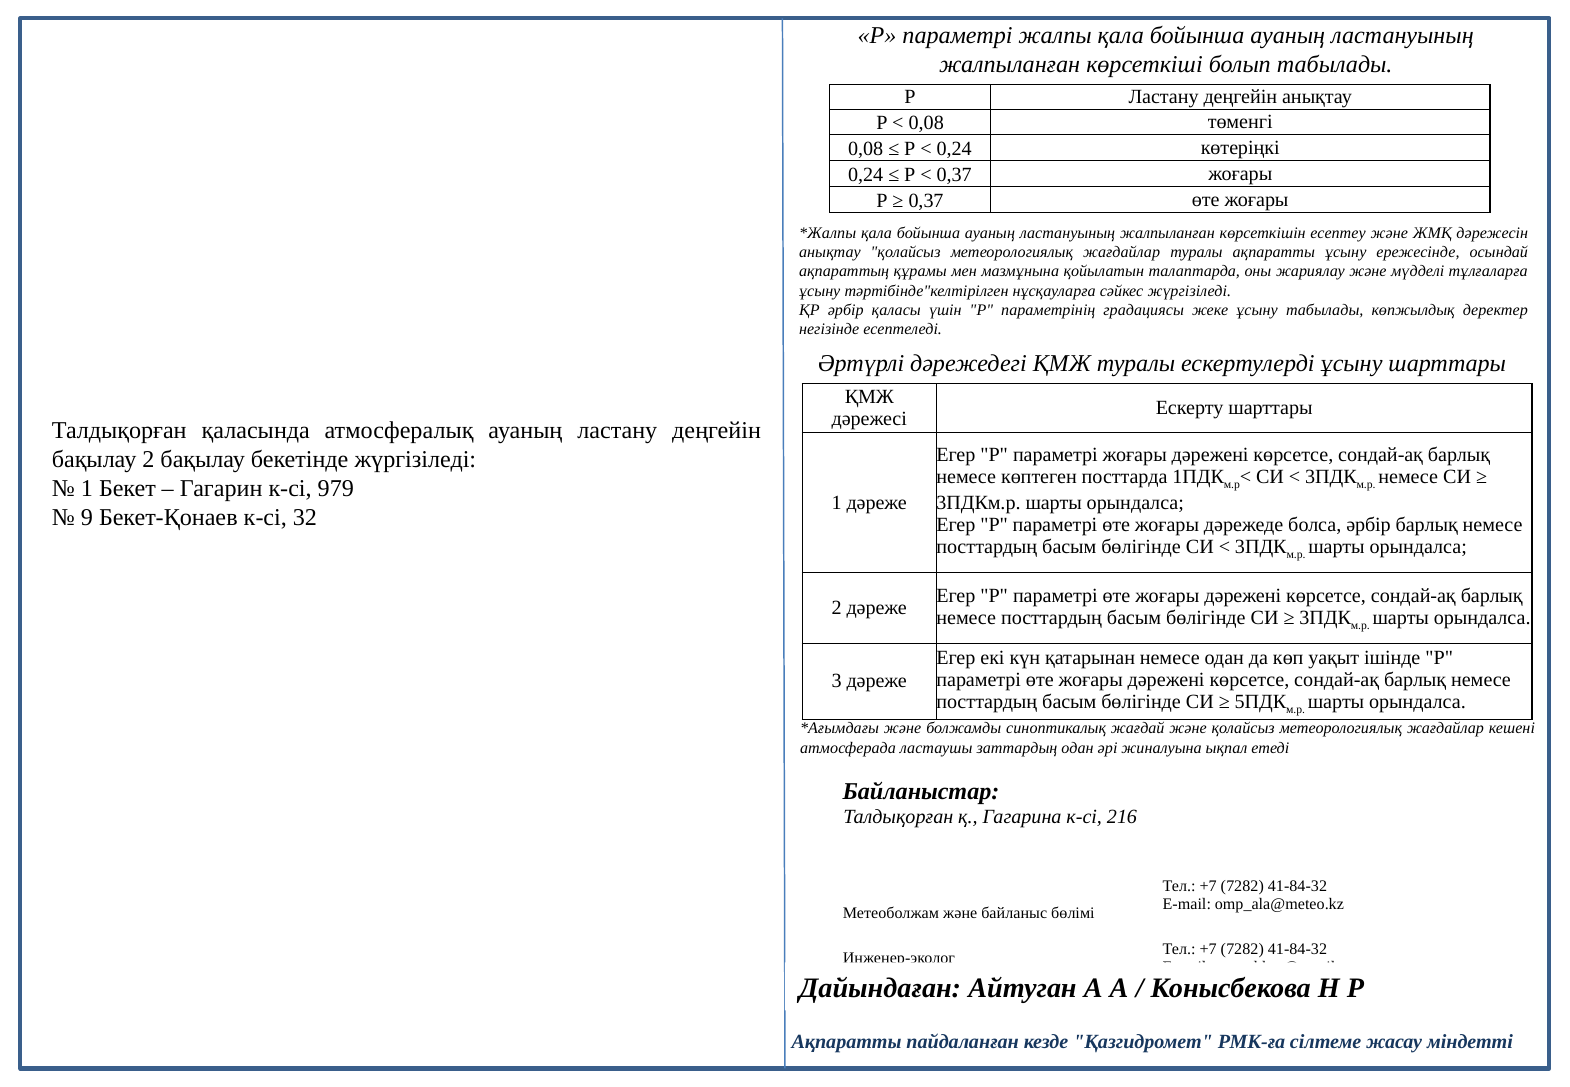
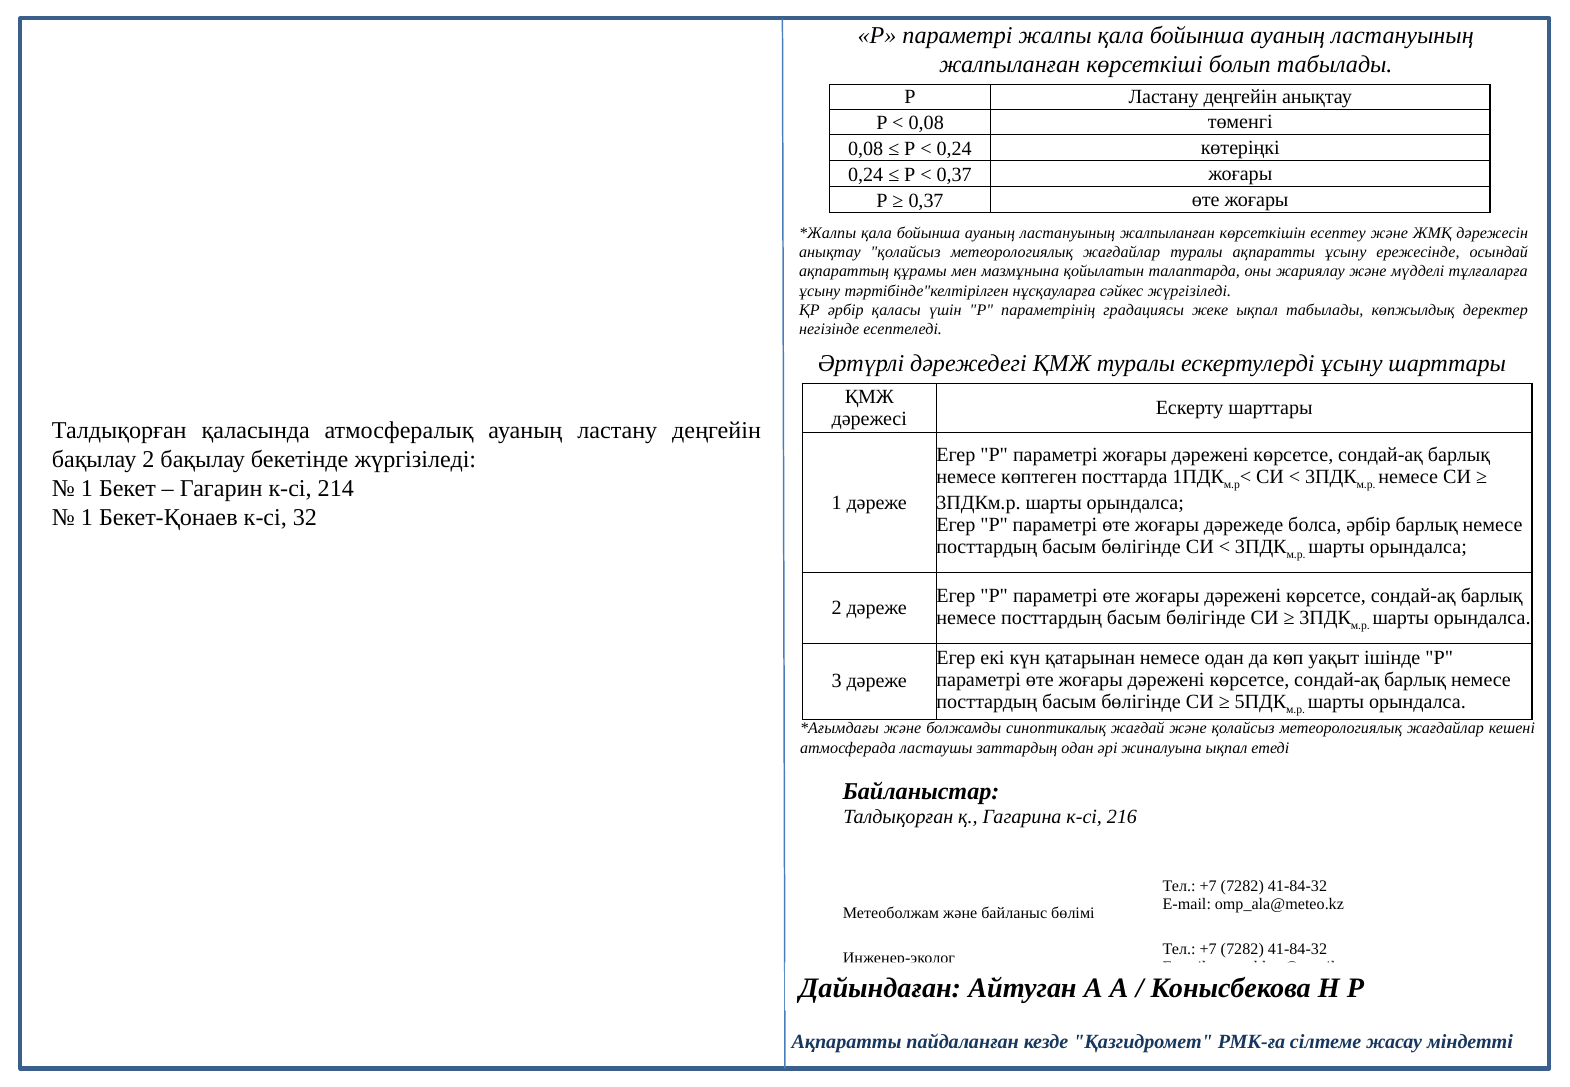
жеке ұсыну: ұсыну -> ықпал (1257, 310)
979: 979 -> 214 (336, 489)
9: 9 -> 1 (87, 518)
